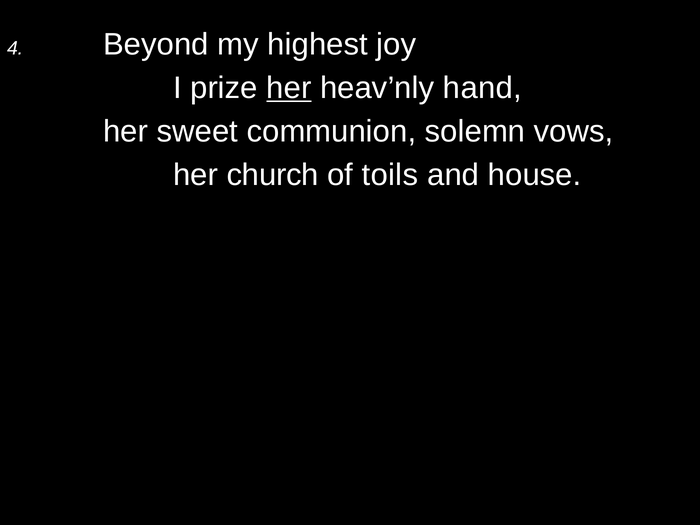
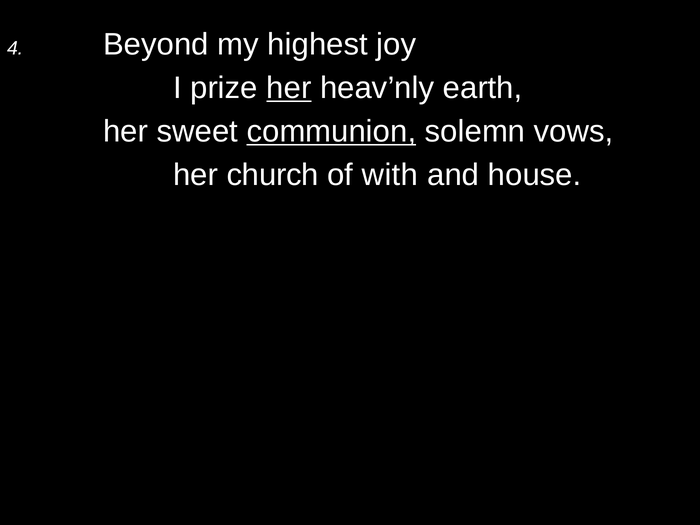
hand: hand -> earth (483, 88)
communion underline: none -> present (331, 131)
toils: toils -> with (390, 175)
